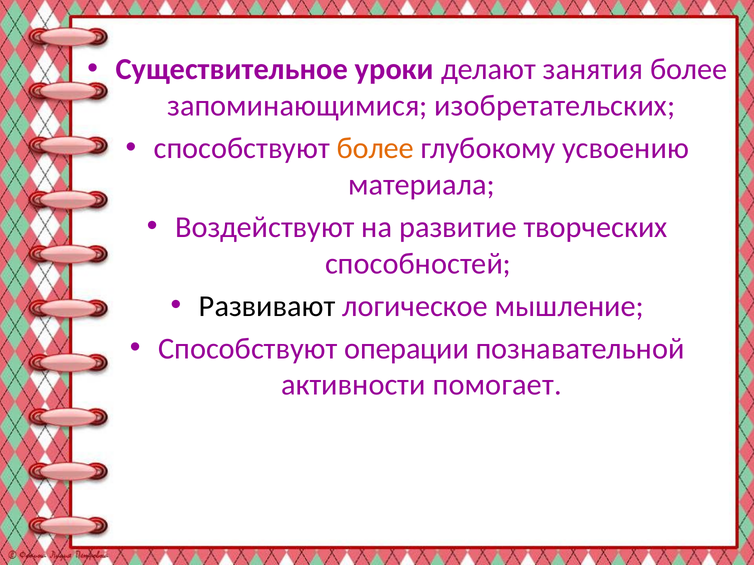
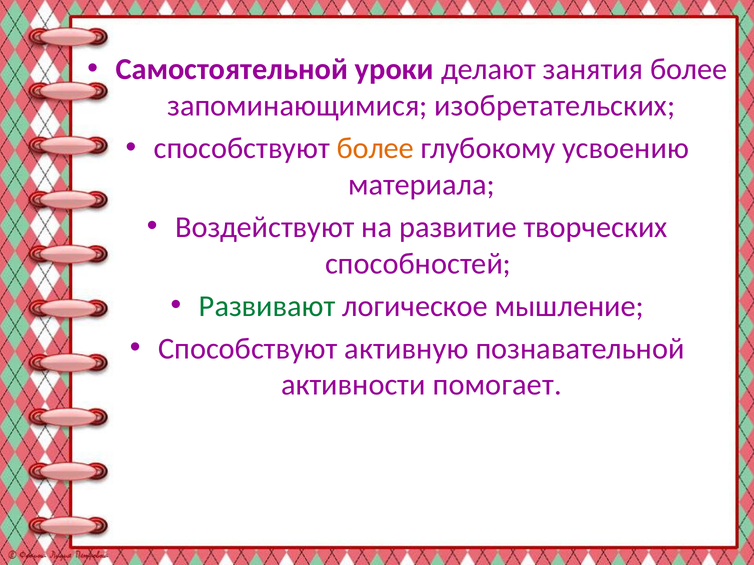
Существительное: Существительное -> Самостоятельной (232, 69)
Развивают colour: black -> green (267, 306)
операции: операции -> активную (406, 349)
